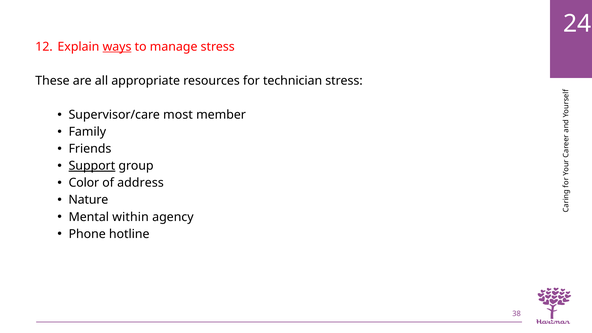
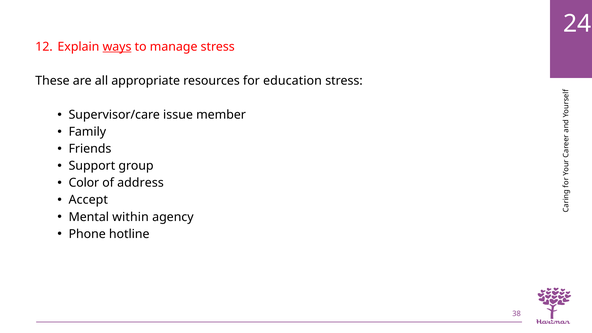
technician: technician -> education (292, 81)
most: most -> issue (178, 115)
Support underline: present -> none (92, 166)
Nature: Nature -> Accept (88, 200)
